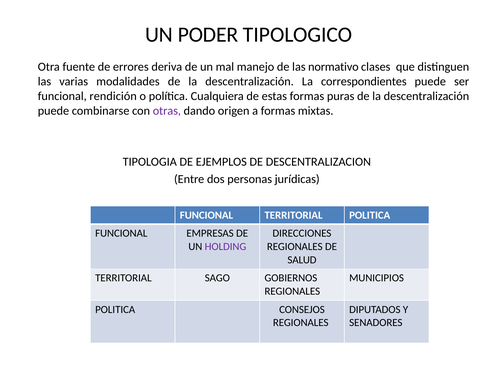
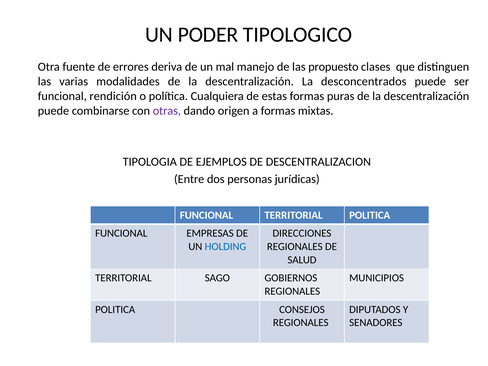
normativo: normativo -> propuesto (333, 67)
correspondientes: correspondientes -> desconcentrados (364, 81)
HOLDING colour: purple -> blue (225, 247)
